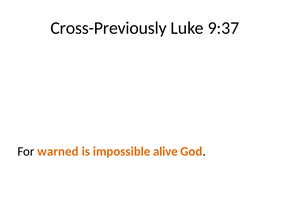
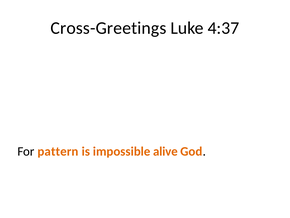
Cross-Previously: Cross-Previously -> Cross-Greetings (108, 28)
9:37: 9:37 -> 4:37 (223, 28)
warned: warned -> pattern (58, 151)
